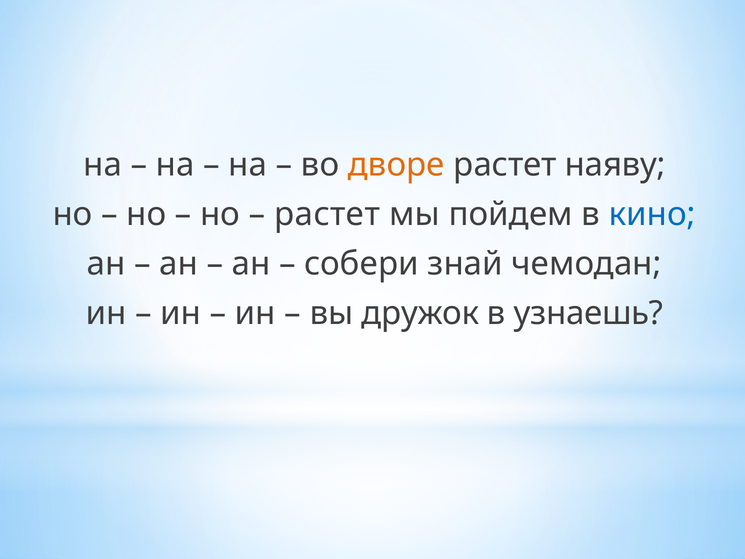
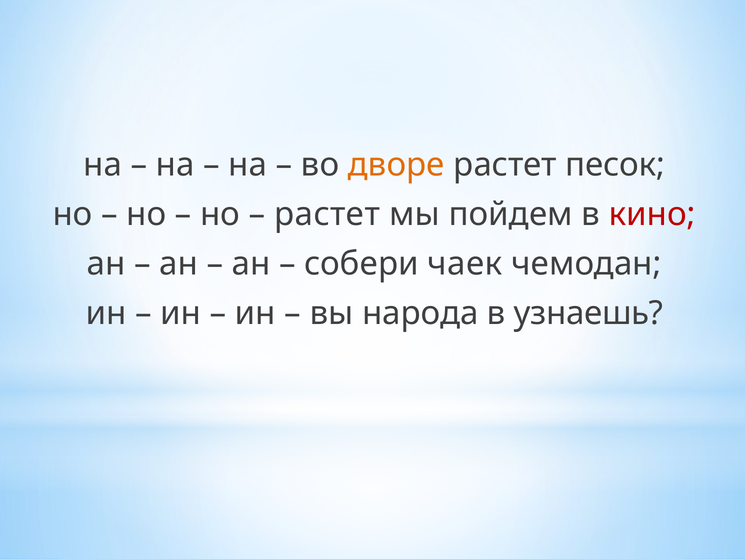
наяву: наяву -> песок (615, 164)
кино colour: blue -> red (652, 214)
знай: знай -> чаек (465, 264)
дружок: дружок -> народа (420, 313)
